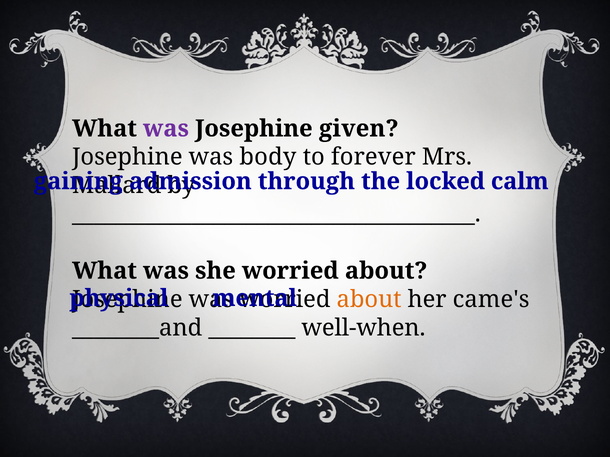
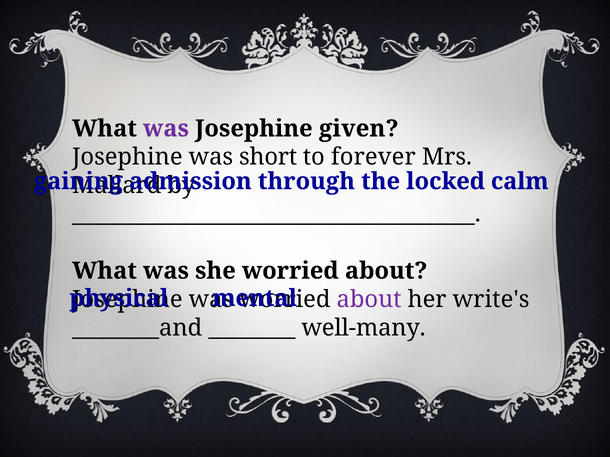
body: body -> short (268, 157)
about colour: orange -> purple (369, 300)
came's: came's -> write's (491, 300)
well-when: well-when -> well-many (364, 328)
